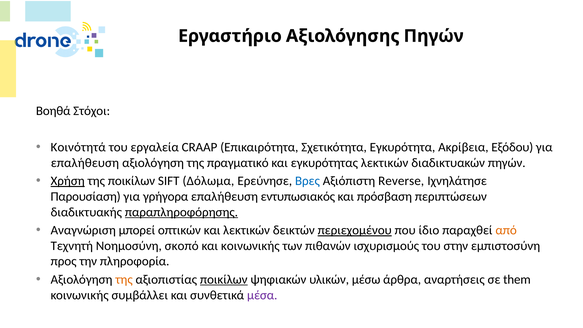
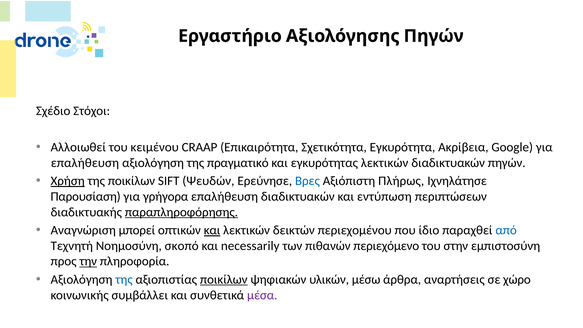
Βοηθά: Βοηθά -> Σχέδιο (53, 111)
Κοινότητά: Κοινότητά -> Αλλοιωθεί (78, 147)
εργαλεία: εργαλεία -> κειμένου (155, 147)
Εξόδου: Εξόδου -> Google (512, 147)
Δόλωμα: Δόλωμα -> Ψευδών (208, 181)
Reverse: Reverse -> Πλήρως (401, 181)
επαλήθευση εντυπωσιακός: εντυπωσιακός -> διαδικτυακών (298, 196)
πρόσβαση: πρόσβαση -> εντύπωση (384, 196)
και underline: none -> present (212, 230)
περιεχομένου underline: present -> none (355, 230)
από colour: orange -> blue (506, 230)
και κοινωνικής: κοινωνικής -> necessarily (250, 246)
ισχυρισμούς: ισχυρισμούς -> περιεχόμενο (386, 246)
την underline: none -> present (88, 261)
της colour: orange -> blue (124, 279)
them: them -> χώρο (517, 279)
